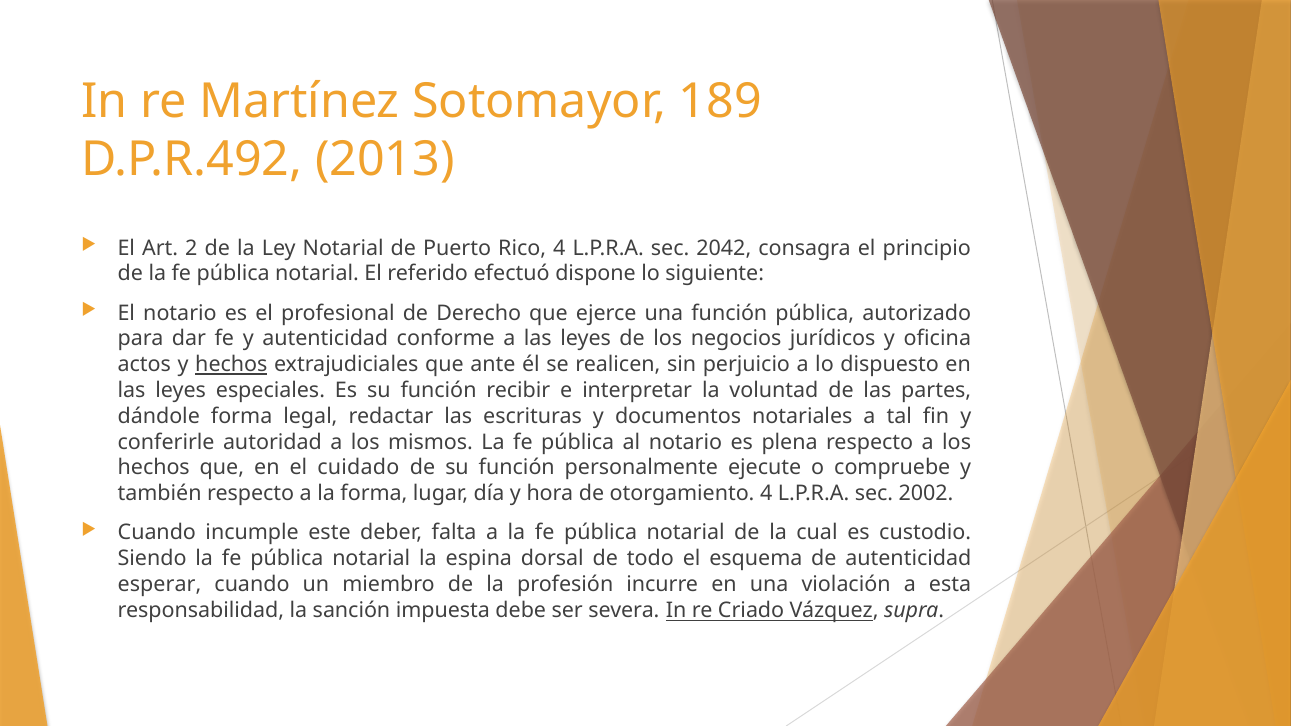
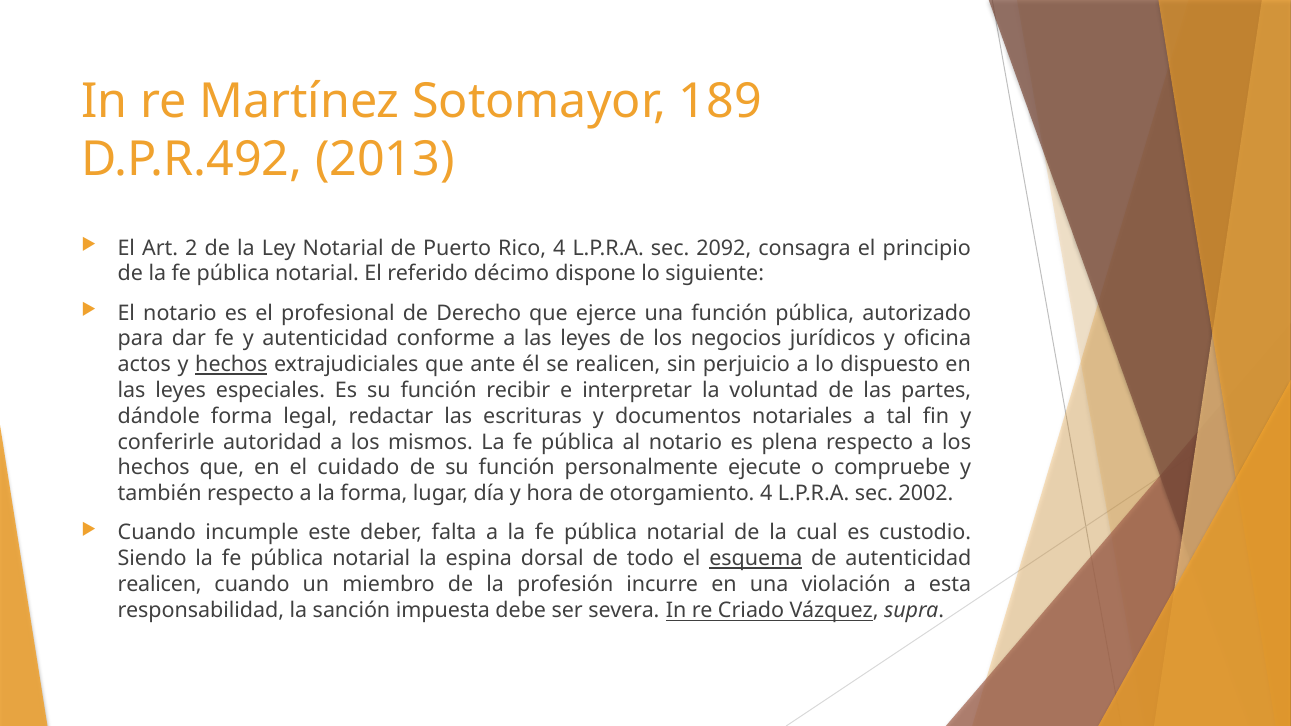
2042: 2042 -> 2092 (724, 248)
efectuó: efectuó -> décimo (512, 274)
esquema underline: none -> present (756, 559)
esperar: esperar -> realicen (160, 585)
